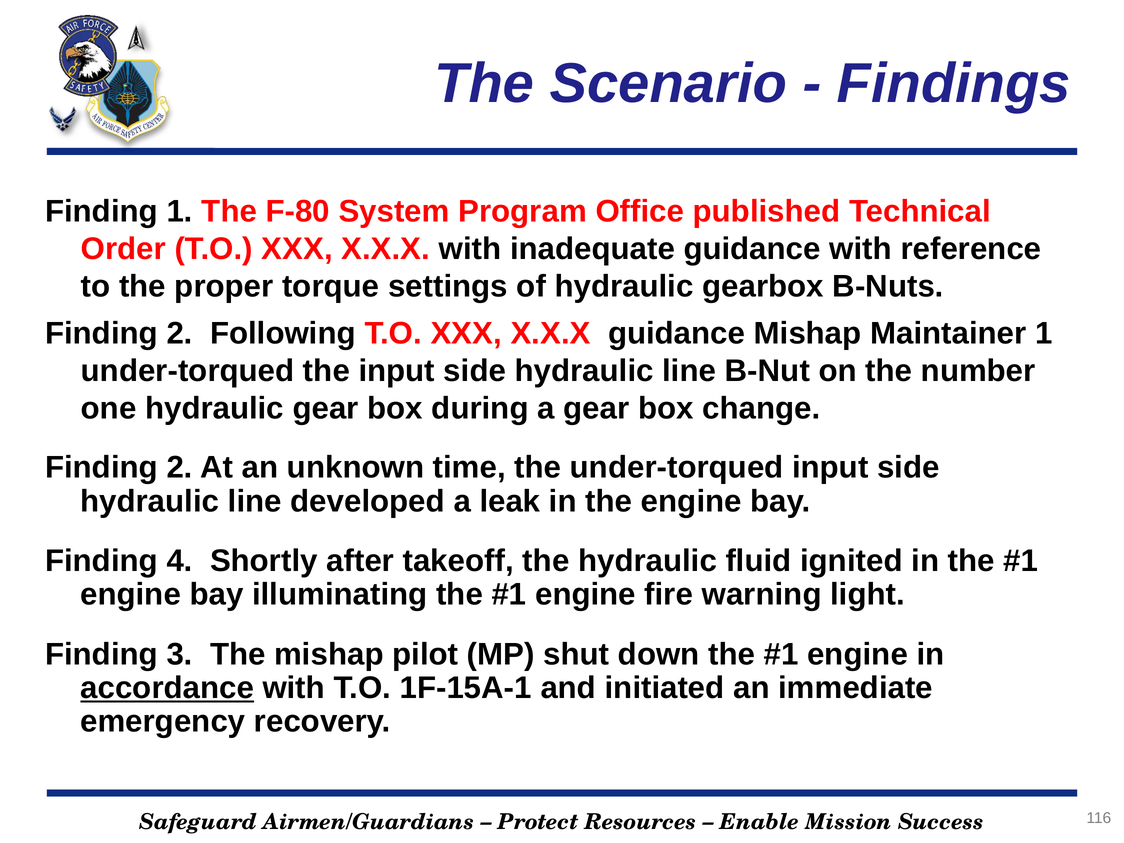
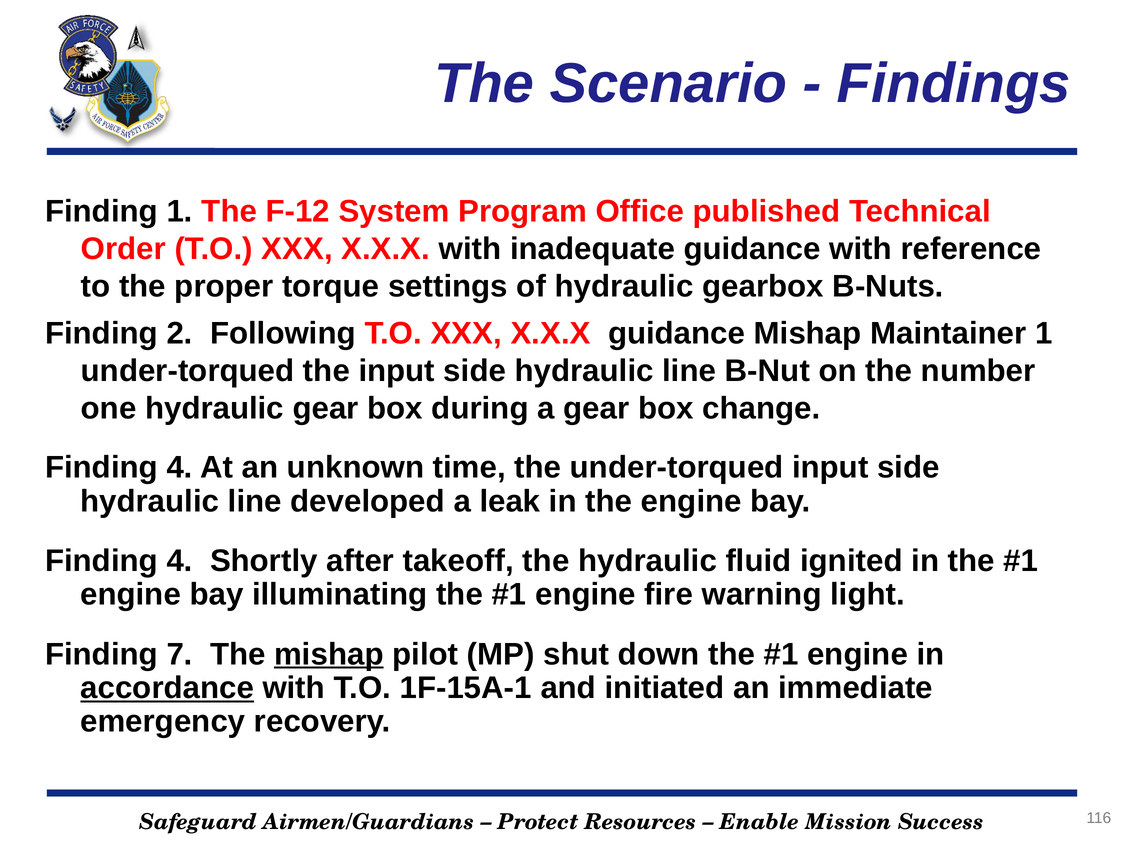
F-80: F-80 -> F-12 (298, 212)
2: 2 -> 4 (180, 467)
3: 3 -> 7 (180, 654)
mishap underline: none -> present (329, 654)
